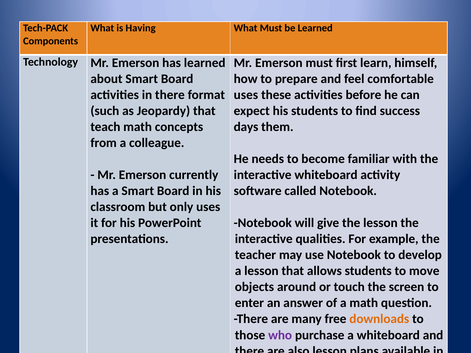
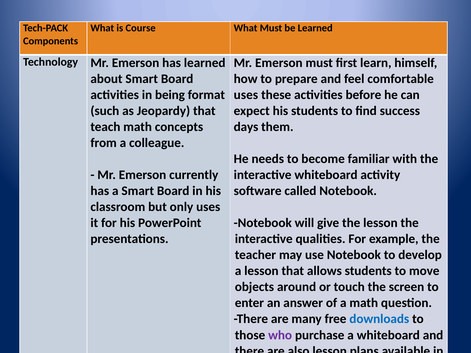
Having: Having -> Course (141, 28)
in there: there -> being (170, 95)
downloads colour: orange -> blue (379, 319)
